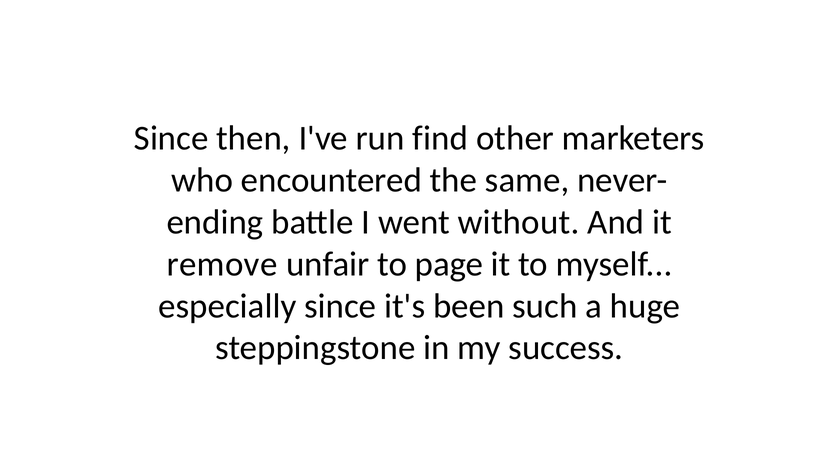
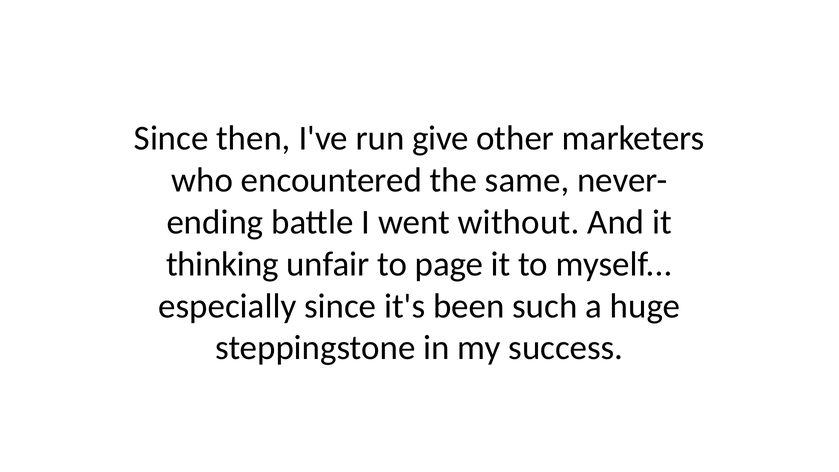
find: find -> give (441, 138)
remove: remove -> thinking (222, 264)
